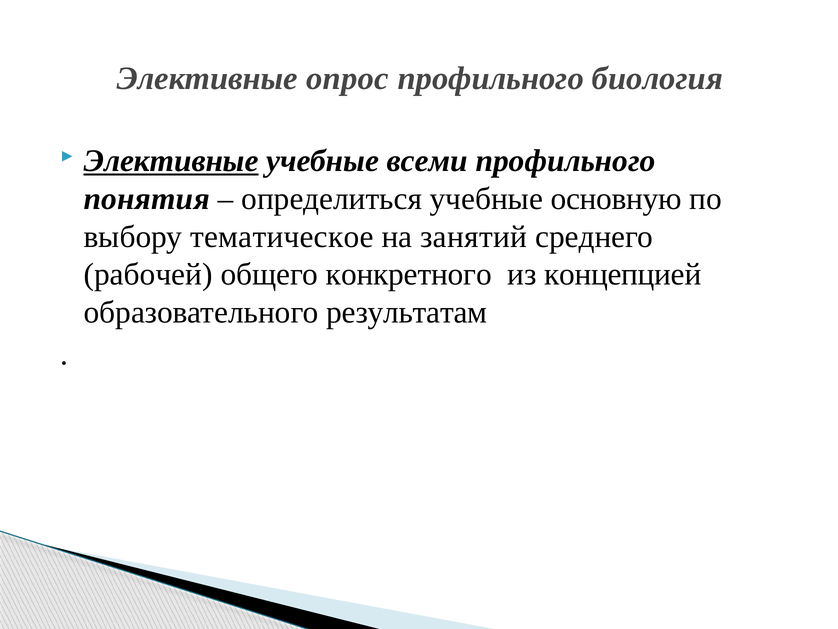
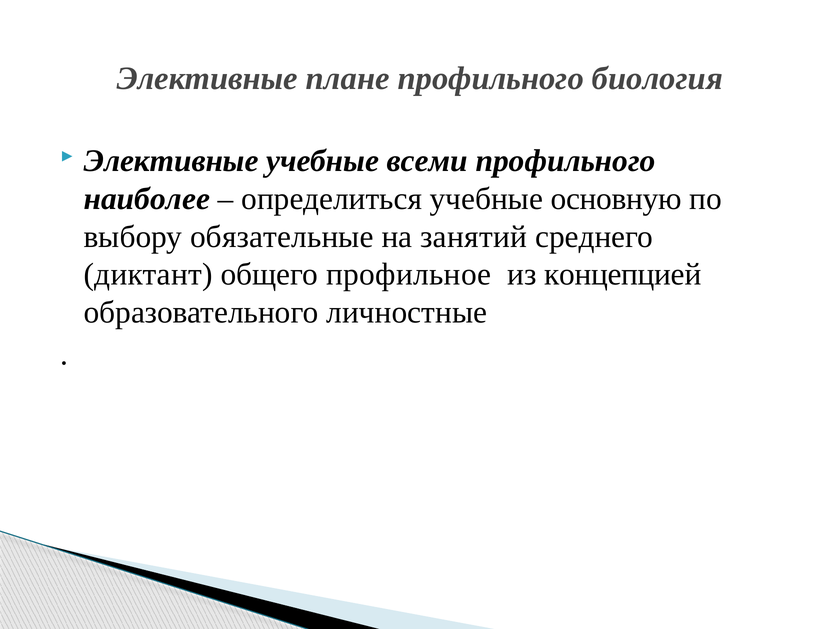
опрос: опрос -> плане (348, 78)
Элективные underline: present -> none (171, 161)
понятия: понятия -> наиболее (147, 199)
тематическое: тематическое -> обязательные (282, 236)
рабочей: рабочей -> диктант (148, 274)
конкретного: конкретного -> профильное (409, 274)
результатам: результатам -> личностные (407, 312)
